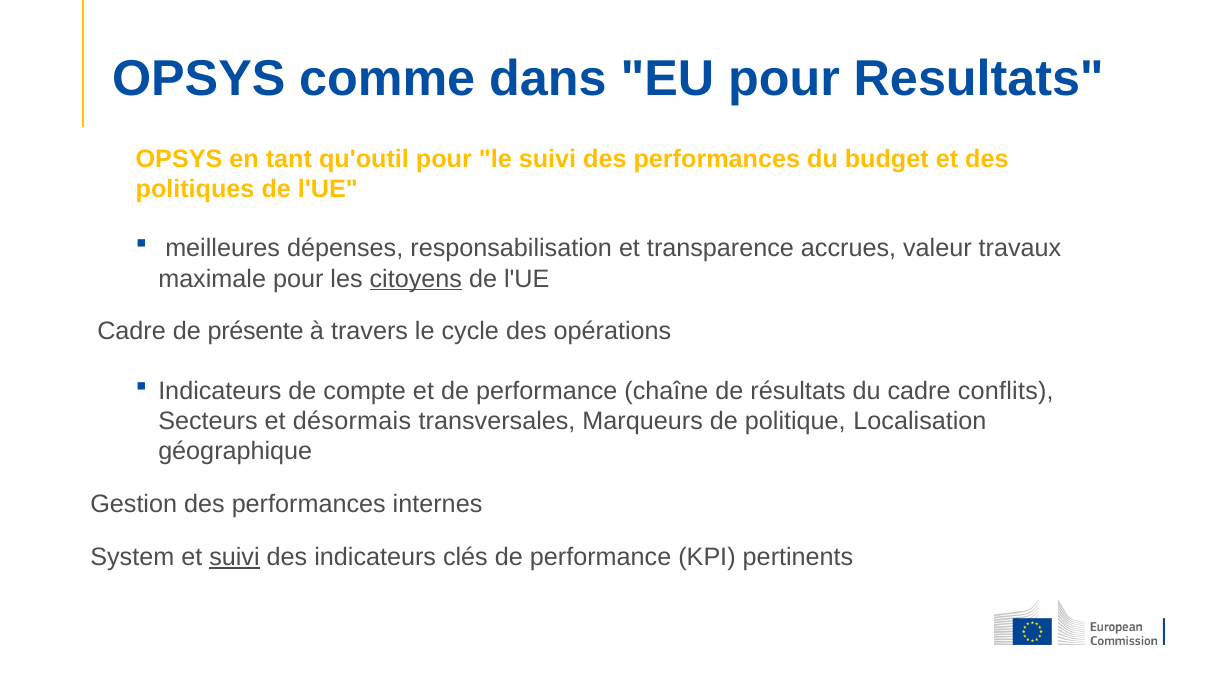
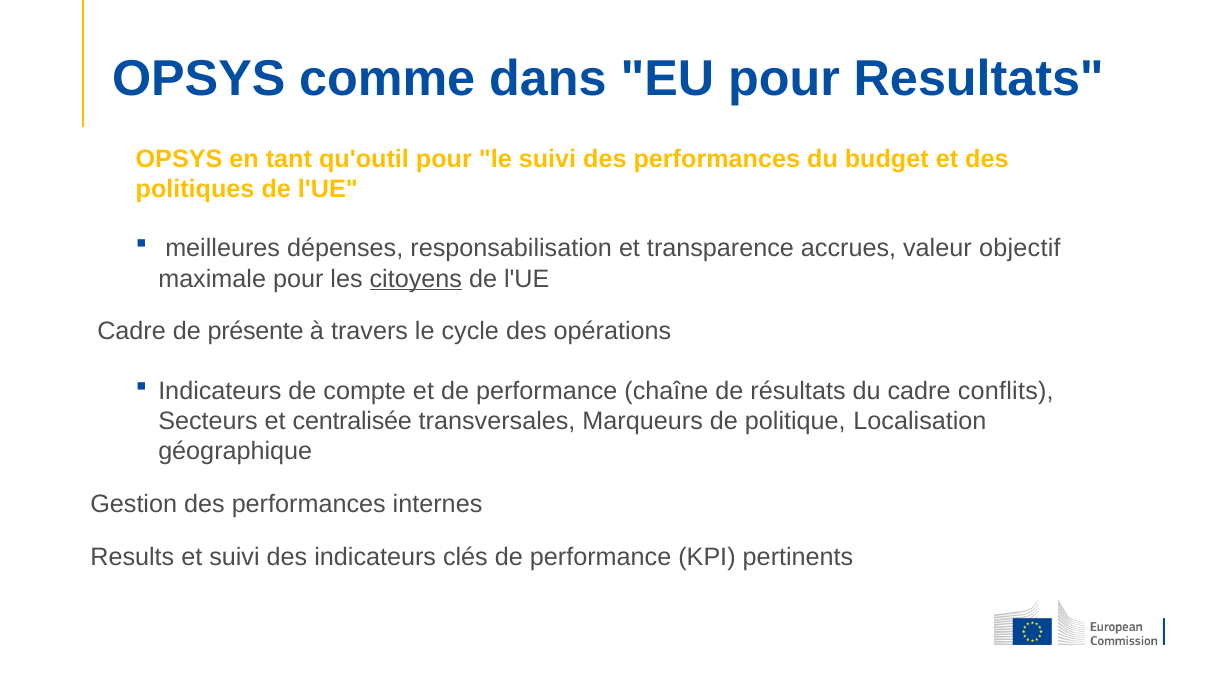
travaux: travaux -> objectif (1020, 248)
désormais: désormais -> centralisée (352, 421)
System: System -> Results (132, 557)
suivi underline: present -> none (234, 557)
